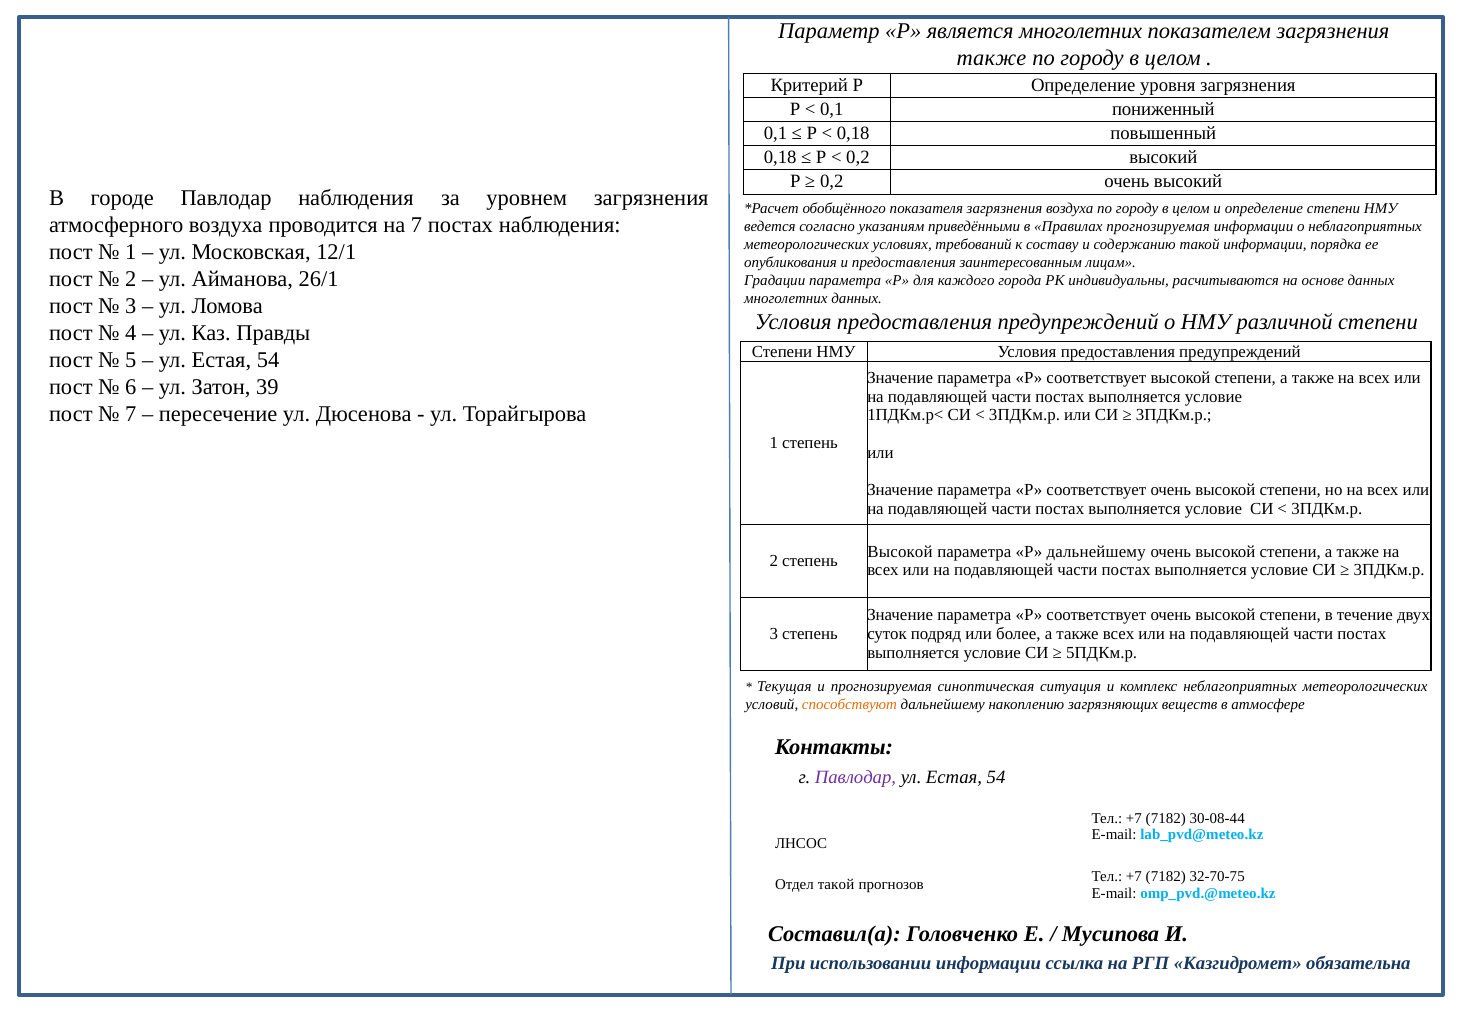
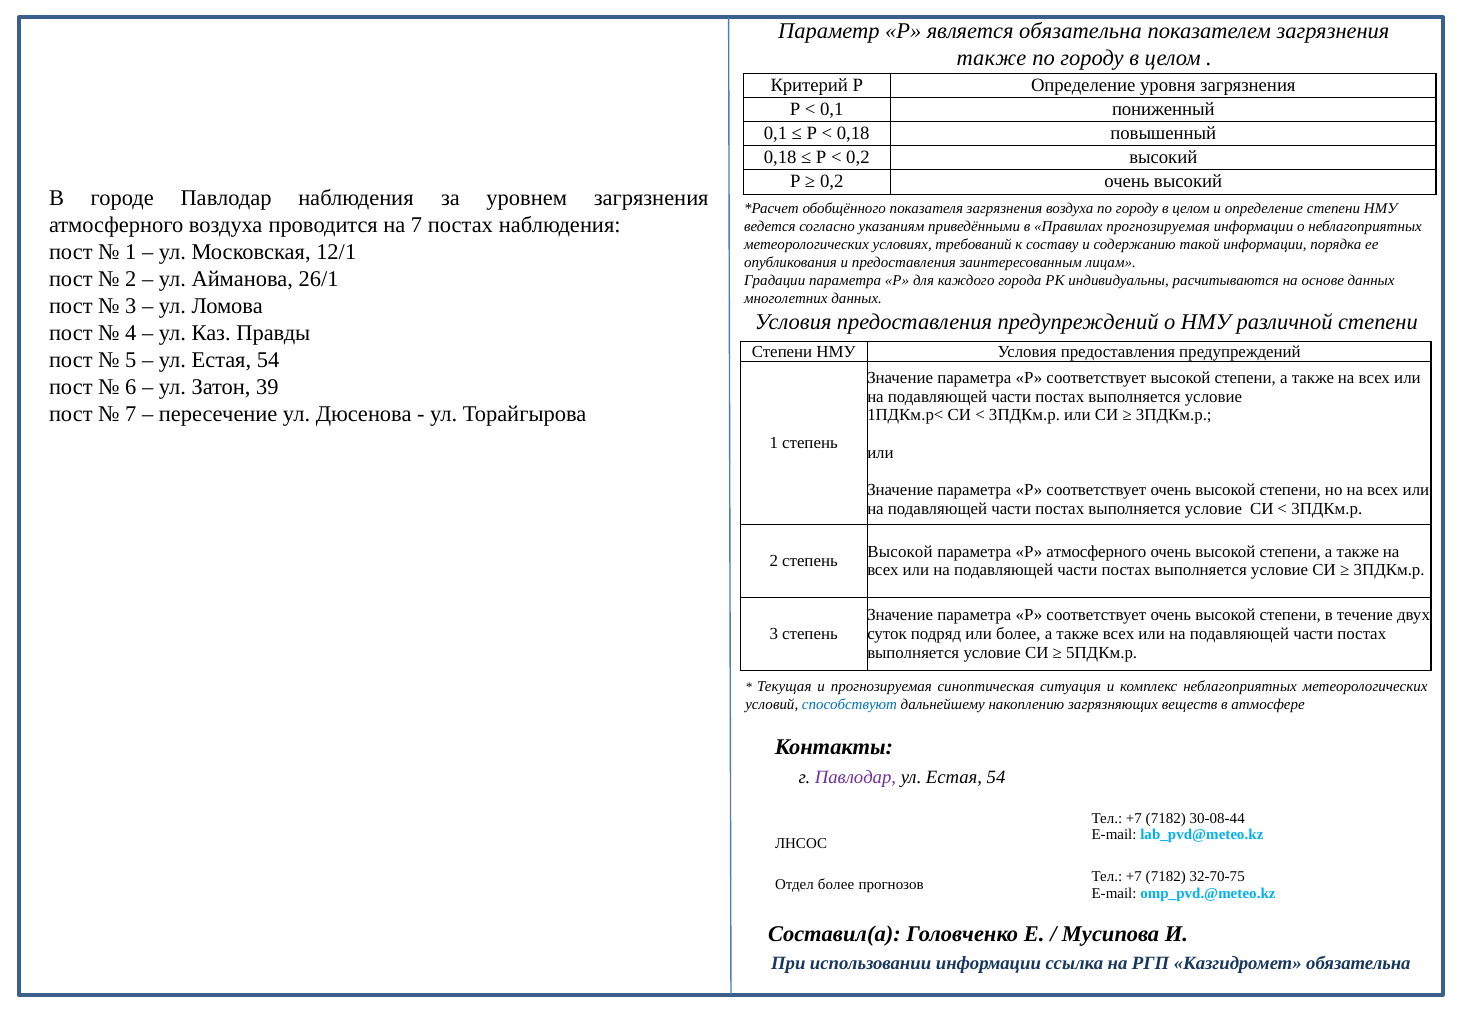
является многолетних: многолетних -> обязательна (1080, 31)
Р дальнейшему: дальнейшему -> атмосферного (1096, 552)
способствуют colour: orange -> blue (849, 705)
Отдел такой: такой -> более (836, 885)
